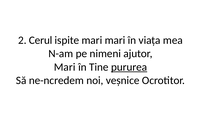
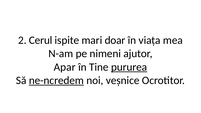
mari mari: mari -> doar (115, 40)
Mari: Mari -> Apar (65, 67)
ne-ncredem underline: none -> present (56, 80)
